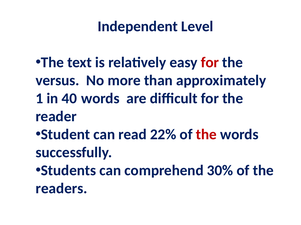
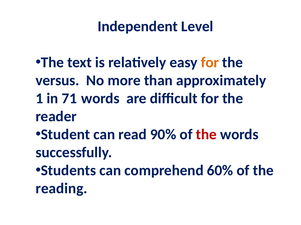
for colour: red -> orange (210, 63)
40: 40 -> 71 (69, 99)
22%: 22% -> 90% (163, 135)
30%: 30% -> 60% (220, 171)
readers: readers -> reading (62, 189)
